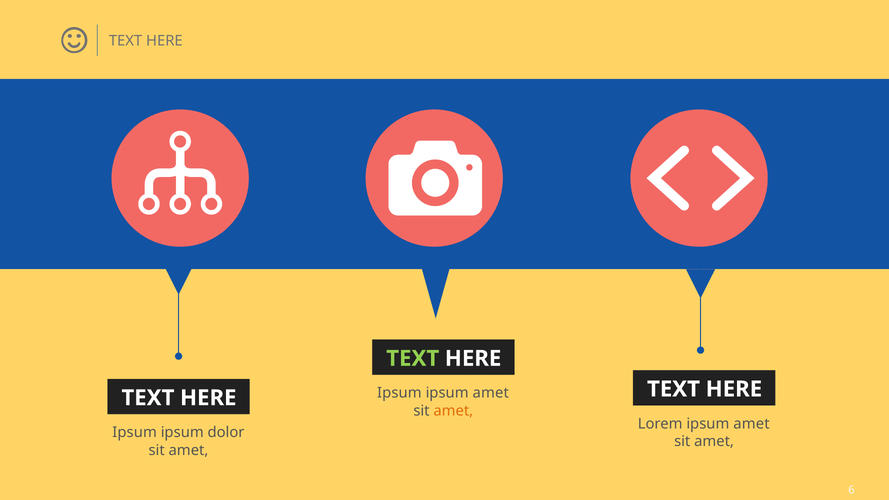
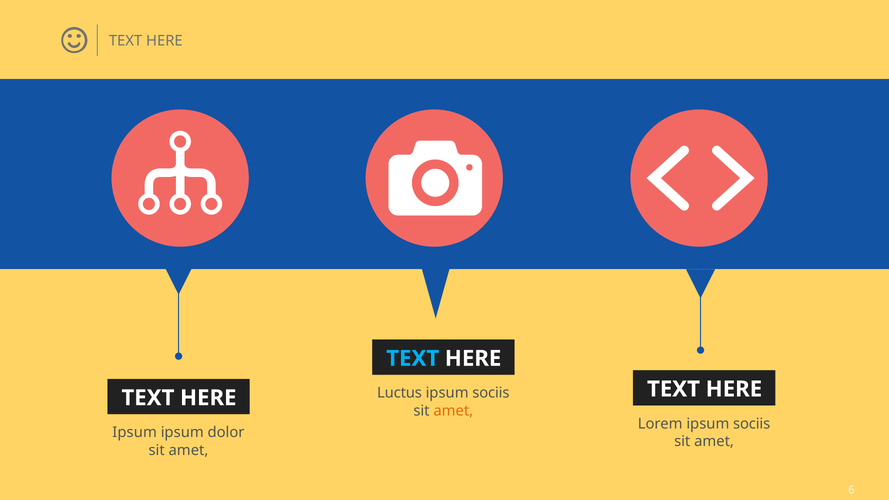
TEXT colour: light green -> light blue (413, 359)
Ipsum: Ipsum -> Luctus (400, 393)
amet: amet -> sociis (491, 393)
Lorem ipsum amet: amet -> sociis (752, 424)
